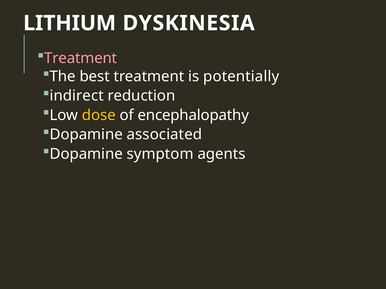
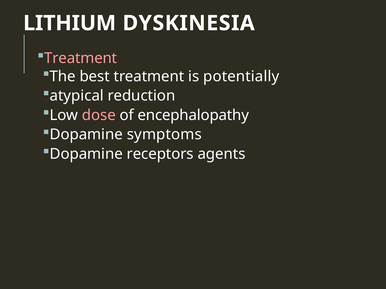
indirect: indirect -> atypical (77, 96)
dose colour: yellow -> pink (99, 115)
associated: associated -> symptoms (164, 135)
symptom: symptom -> receptors (160, 154)
